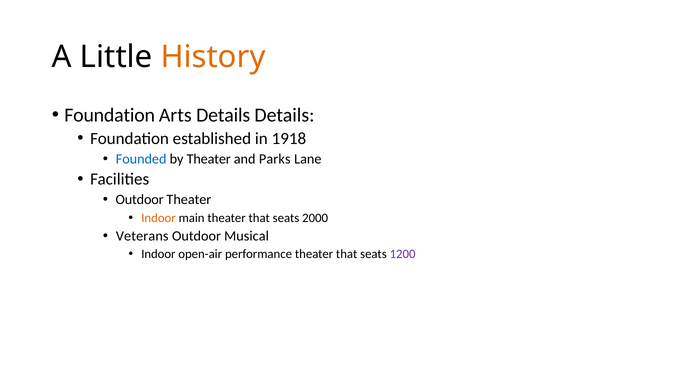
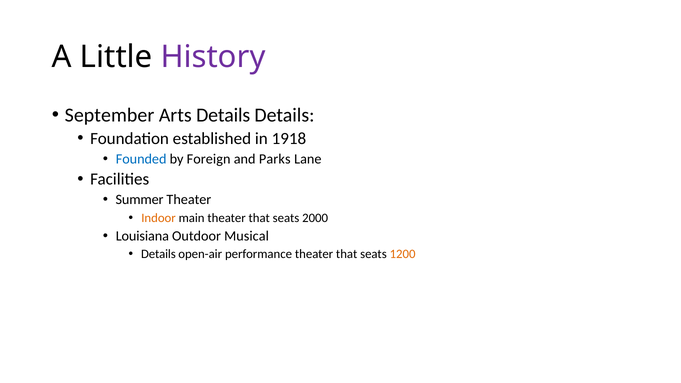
History colour: orange -> purple (213, 57)
Foundation: Foundation -> September (110, 115)
by Theater: Theater -> Foreign (209, 159)
Outdoor: Outdoor -> Summer (140, 200)
Veterans: Veterans -> Louisiana (142, 236)
Indoor: Indoor -> Details (158, 254)
1200 colour: purple -> orange (403, 254)
